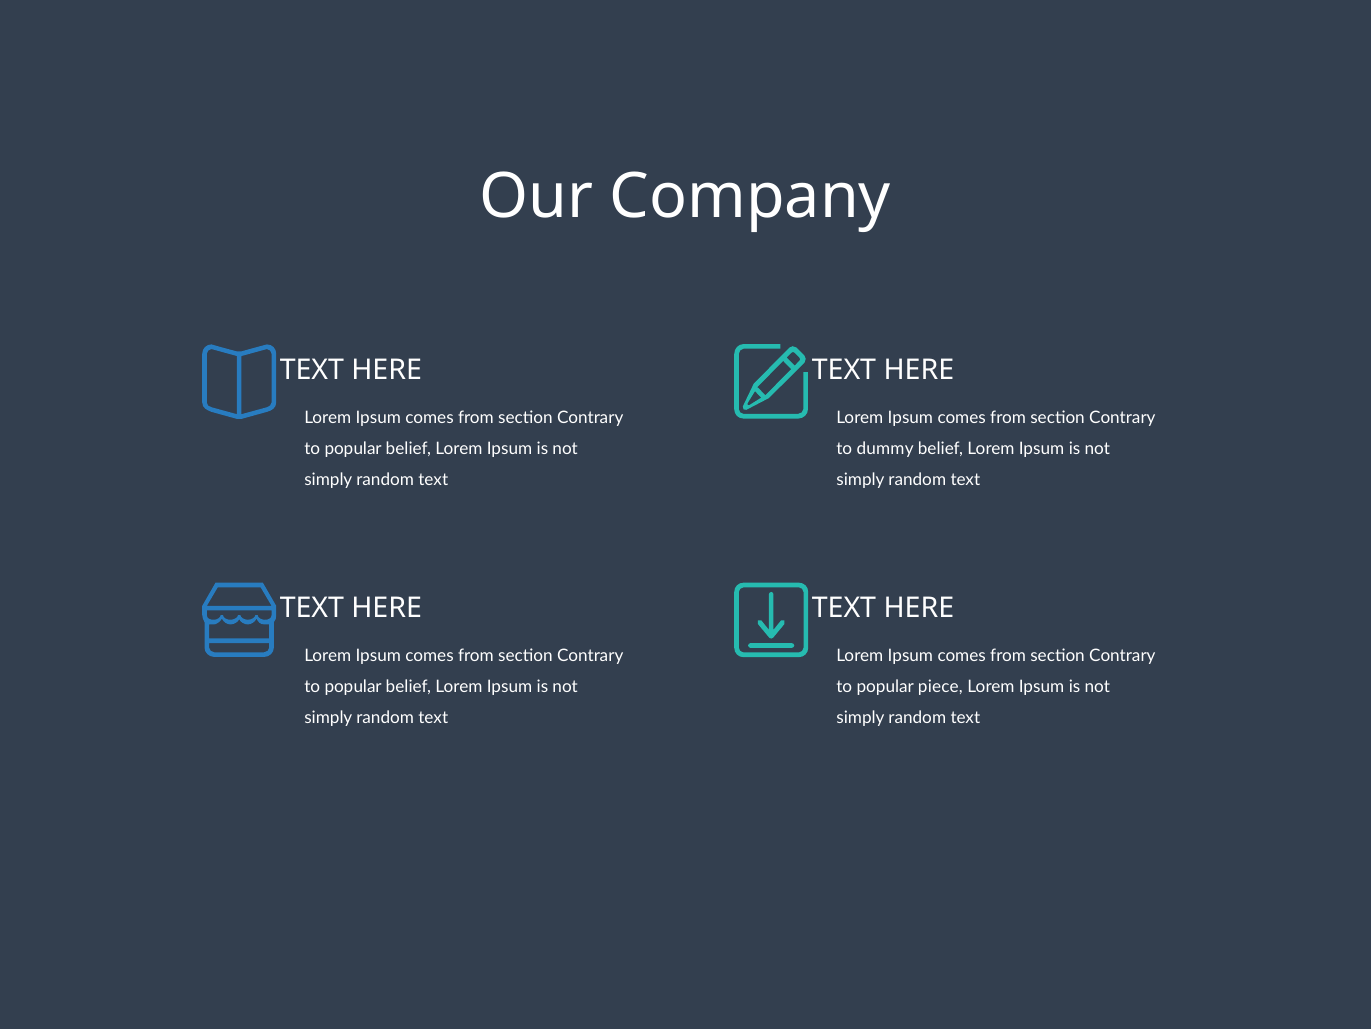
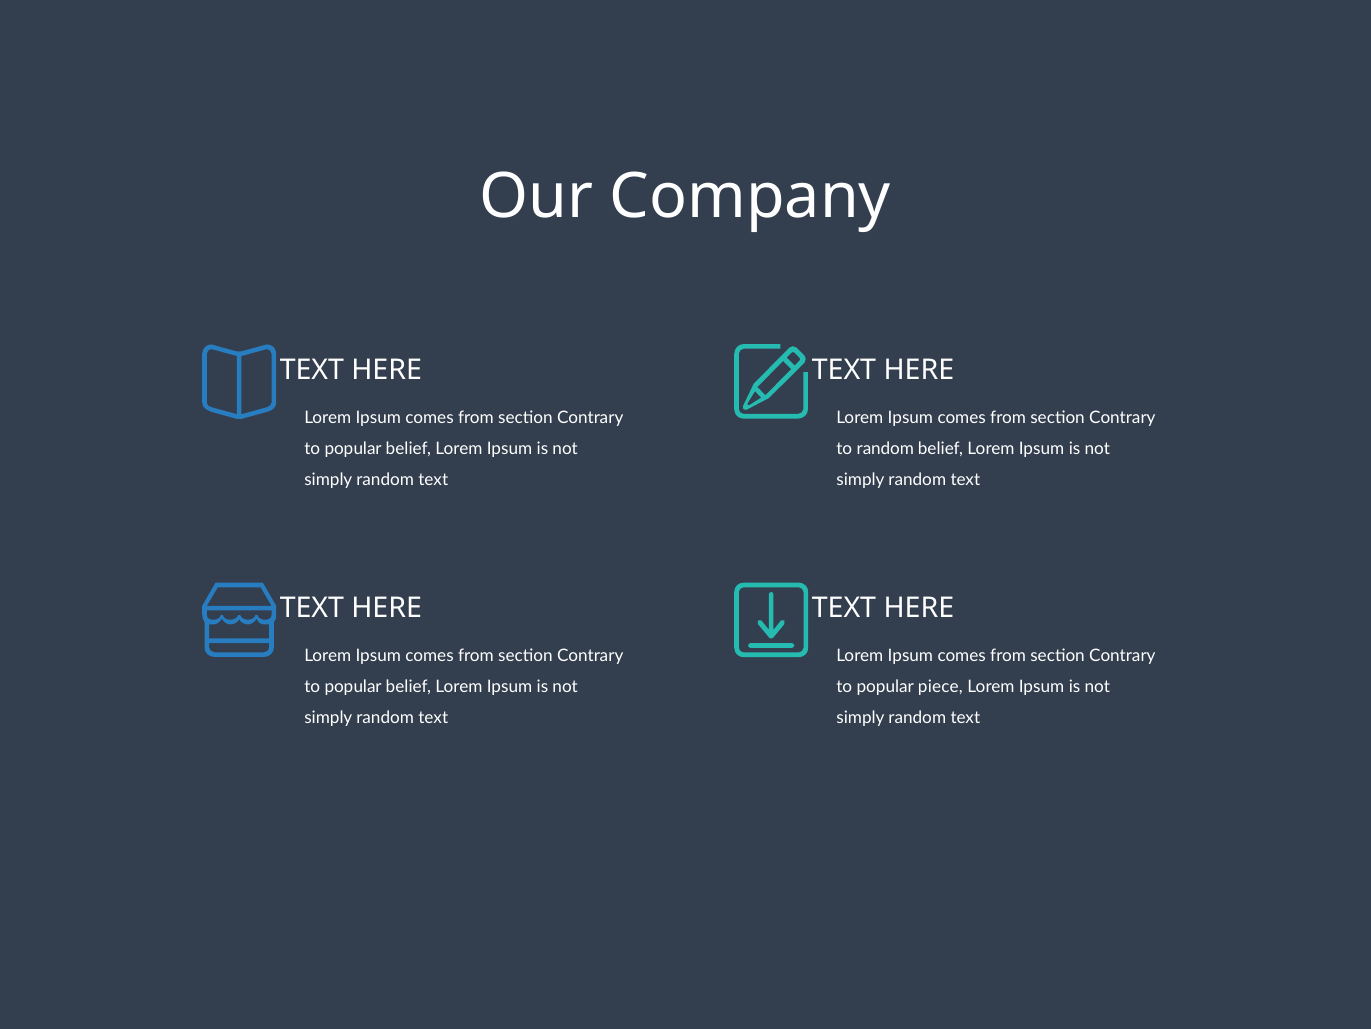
to dummy: dummy -> random (885, 448)
